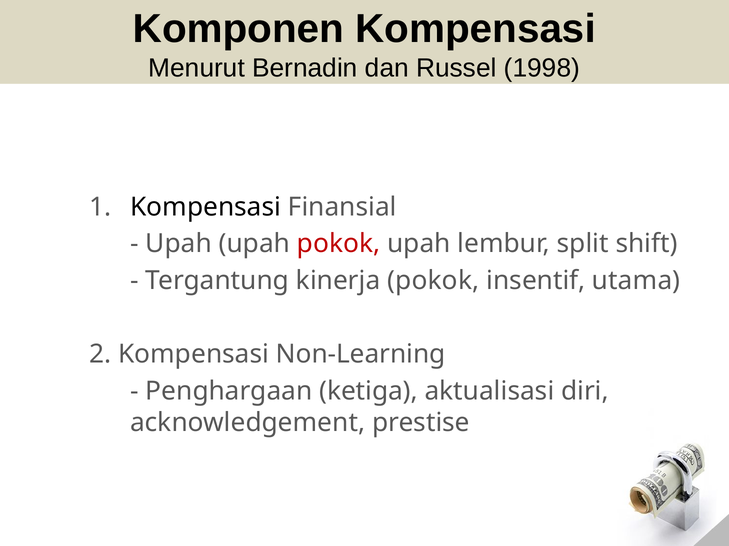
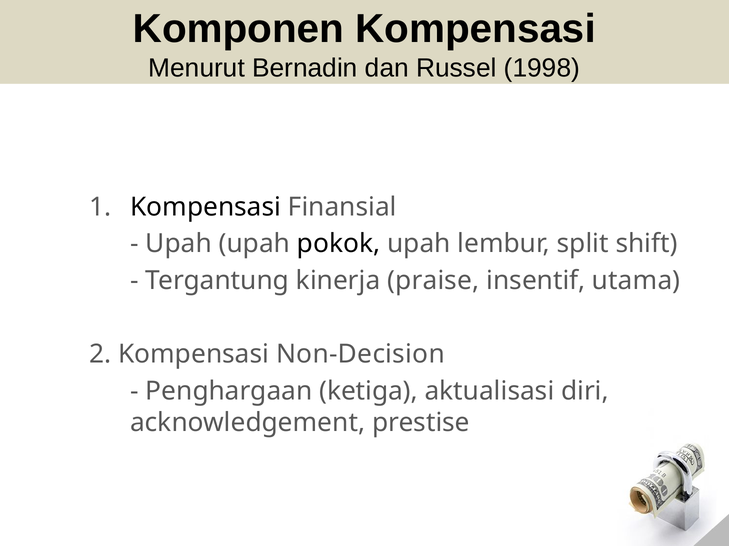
pokok colour: red -> black (339, 244)
kinerja pokok: pokok -> praise (433, 281)
Non-Learning: Non-Learning -> Non-Decision (361, 355)
